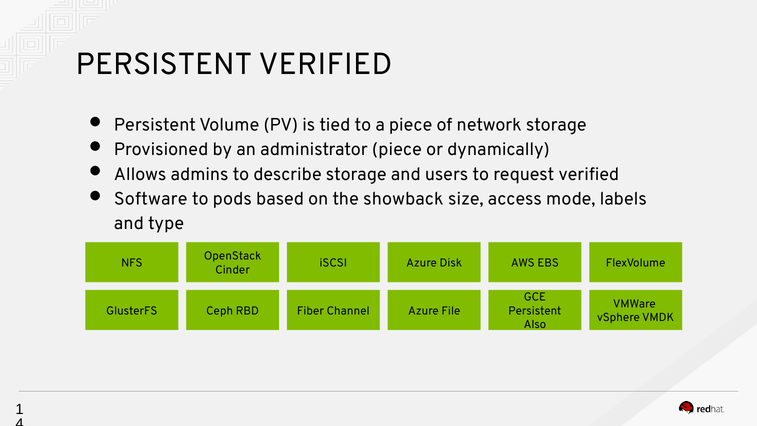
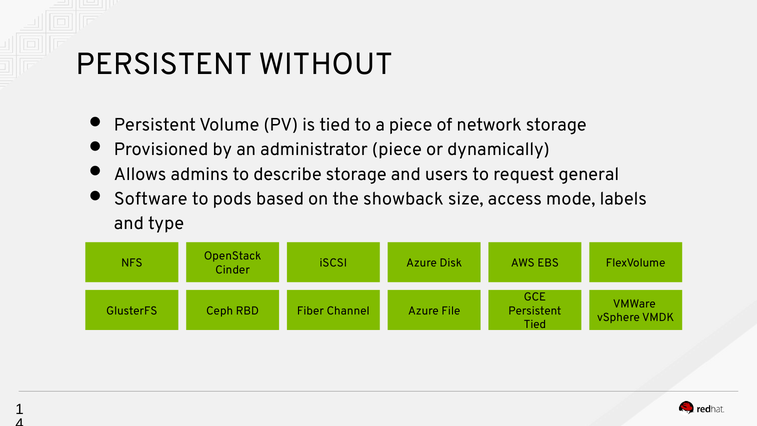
PERSISTENT VERIFIED: VERIFIED -> WITHOUT (326, 64)
request verified: verified -> general (589, 174)
Also: Also -> Tied (535, 324)
